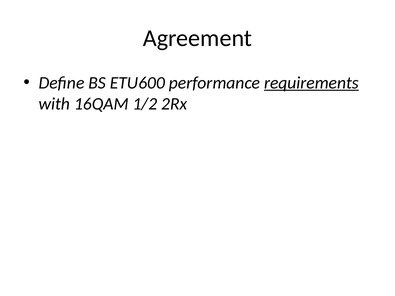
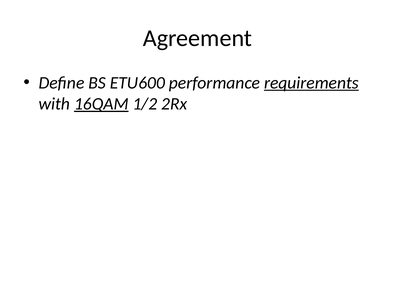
16QAM underline: none -> present (101, 104)
